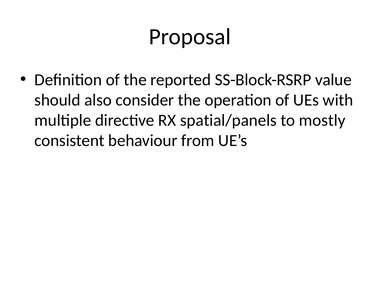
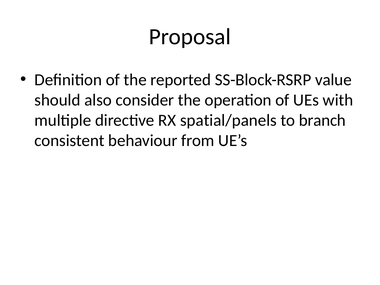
mostly: mostly -> branch (322, 120)
